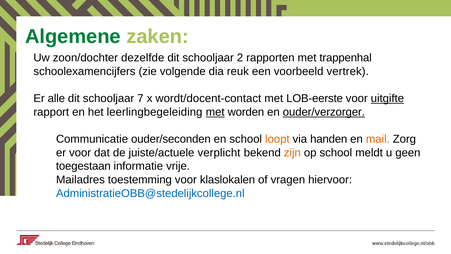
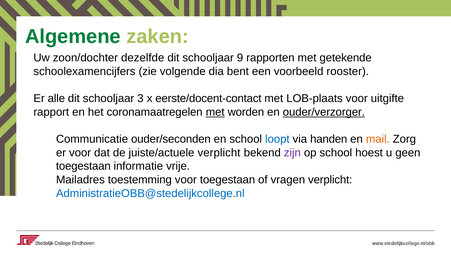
2: 2 -> 9 (240, 58)
trappenhal: trappenhal -> getekende (346, 58)
reuk: reuk -> bent (238, 71)
vertrek: vertrek -> rooster (348, 71)
7: 7 -> 3 (140, 98)
wordt/docent-contact: wordt/docent-contact -> eerste/docent-contact (208, 98)
LOB-eerste: LOB-eerste -> LOB-plaats (315, 98)
uitgifte underline: present -> none (387, 98)
leerlingbegeleiding: leerlingbegeleiding -> coronamaatregelen (155, 112)
loopt colour: orange -> blue (277, 139)
zijn colour: orange -> purple (292, 153)
meldt: meldt -> hoest (369, 153)
voor klaslokalen: klaslokalen -> toegestaan (228, 180)
vragen hiervoor: hiervoor -> verplicht (330, 180)
